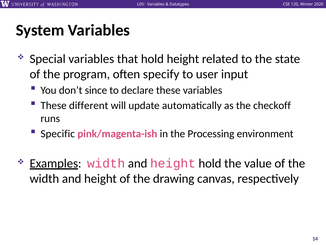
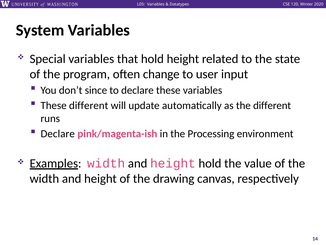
specify: specify -> change (161, 74)
the checkoff: checkoff -> different (272, 105)
Specific: Specific -> Declare (58, 134)
